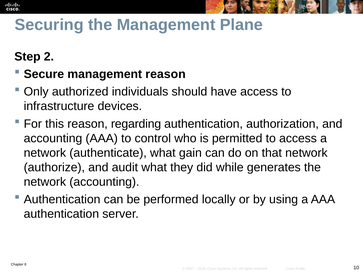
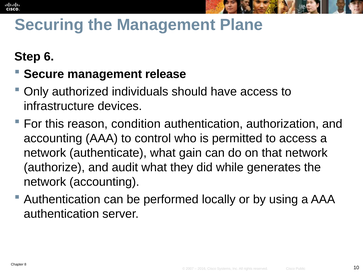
2: 2 -> 6 (49, 57)
management reason: reason -> release (166, 74)
regarding: regarding -> condition (136, 124)
